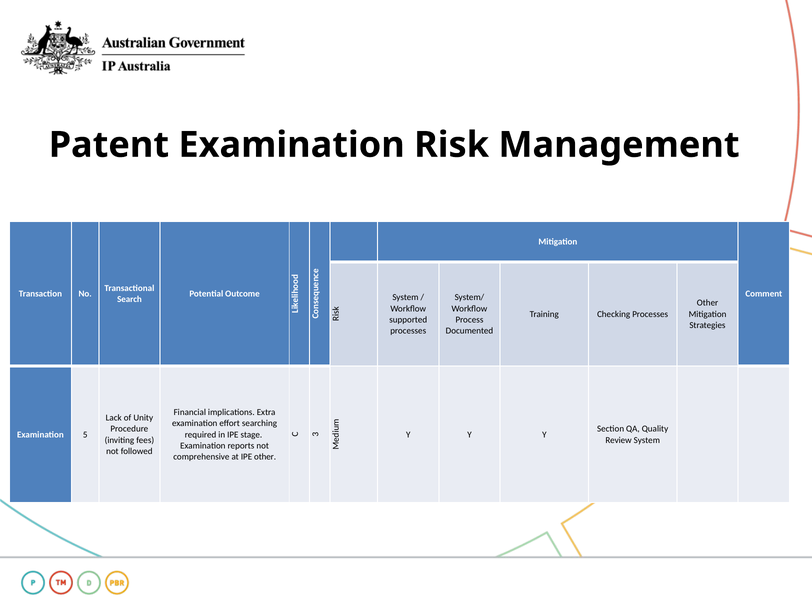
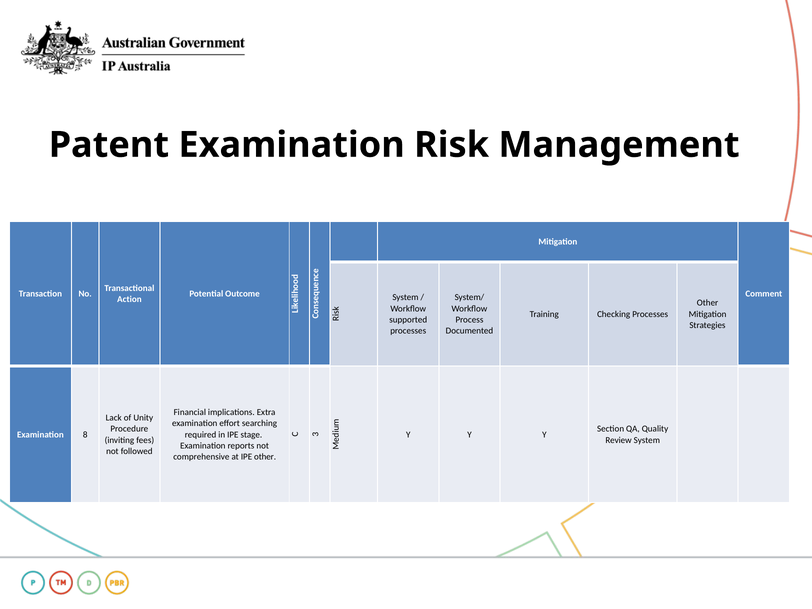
Search: Search -> Action (129, 299)
5: 5 -> 8 (85, 435)
